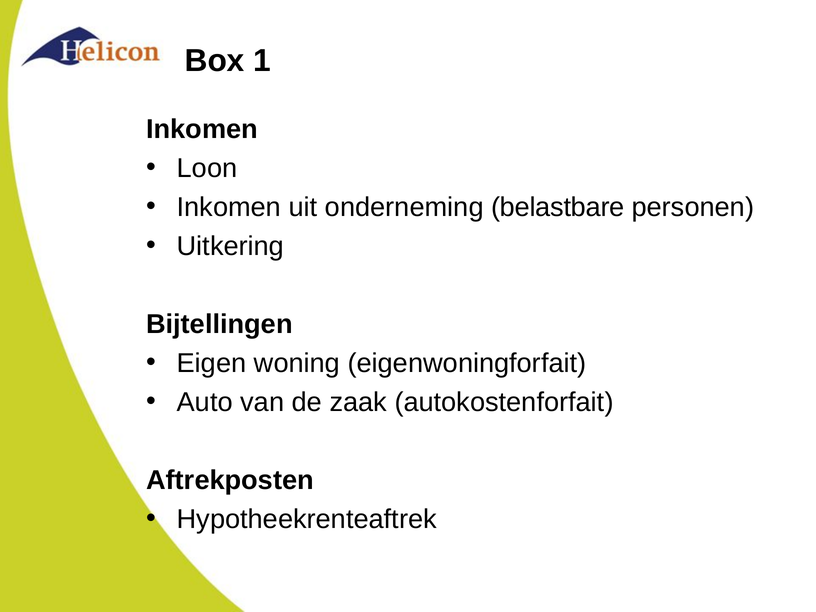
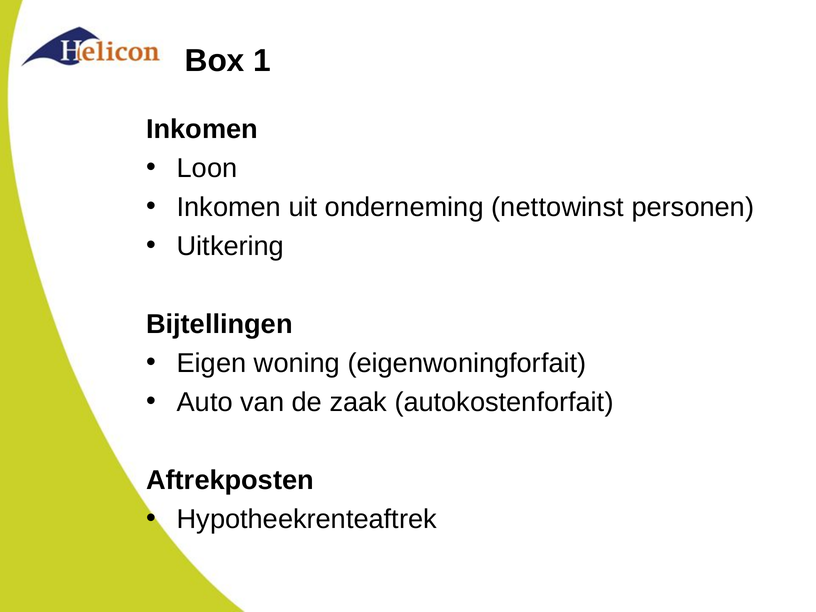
belastbare: belastbare -> nettowinst (558, 207)
